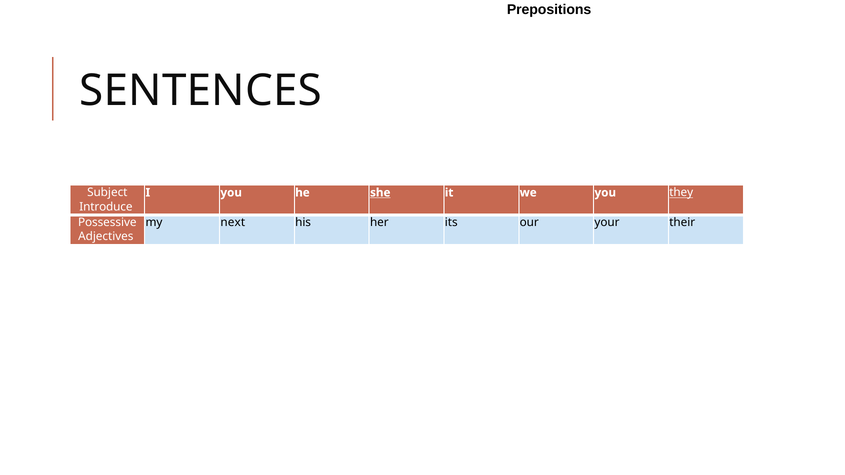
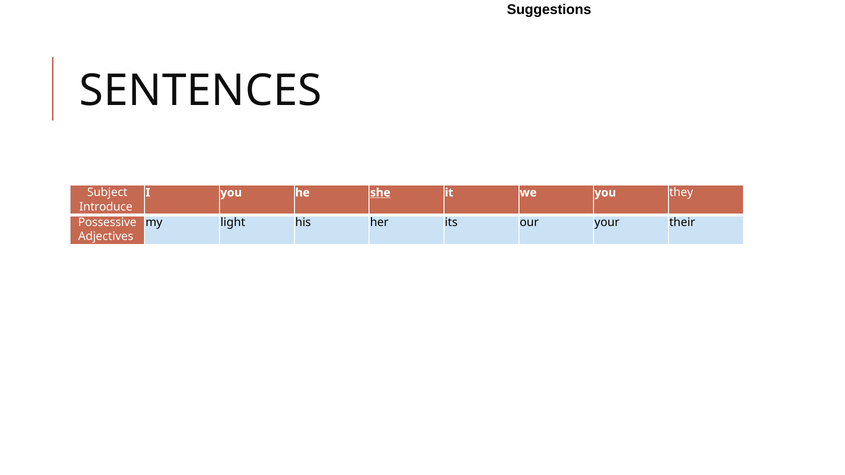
Prepositions: Prepositions -> Suggestions (549, 9)
they underline: present -> none (681, 193)
next: next -> light (233, 223)
